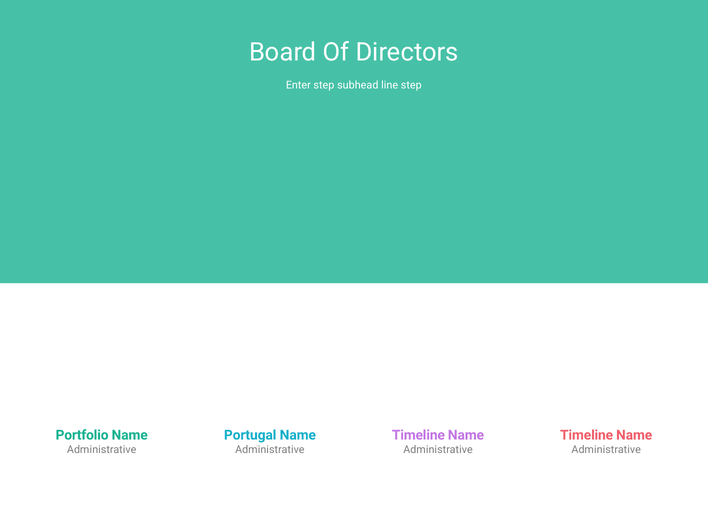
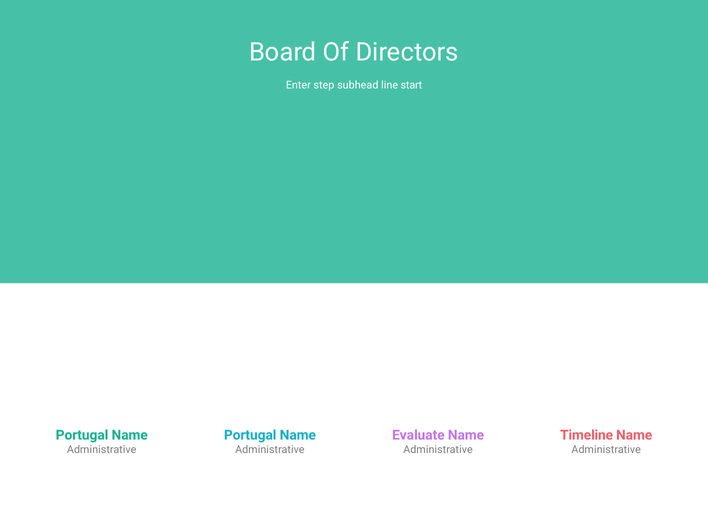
line step: step -> start (411, 85)
Portfolio: Portfolio -> Portugal (82, 435)
Timeline: Timeline -> Evaluate (418, 435)
